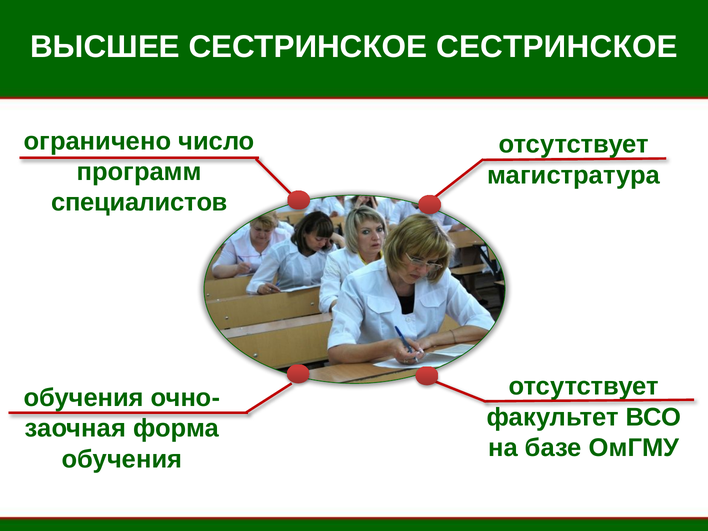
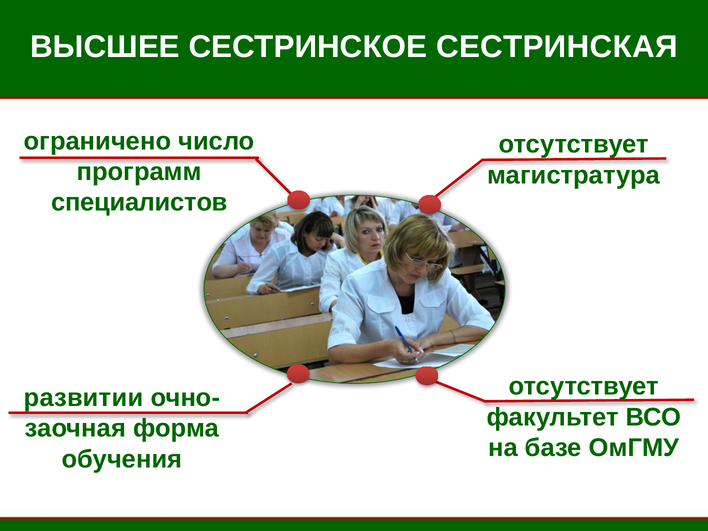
СЕСТРИНСКОЕ СЕСТРИНСКОЕ: СЕСТРИНСКОЕ -> СЕСТРИНСКАЯ (557, 47)
обучения: обучения -> развитии (84, 398)
